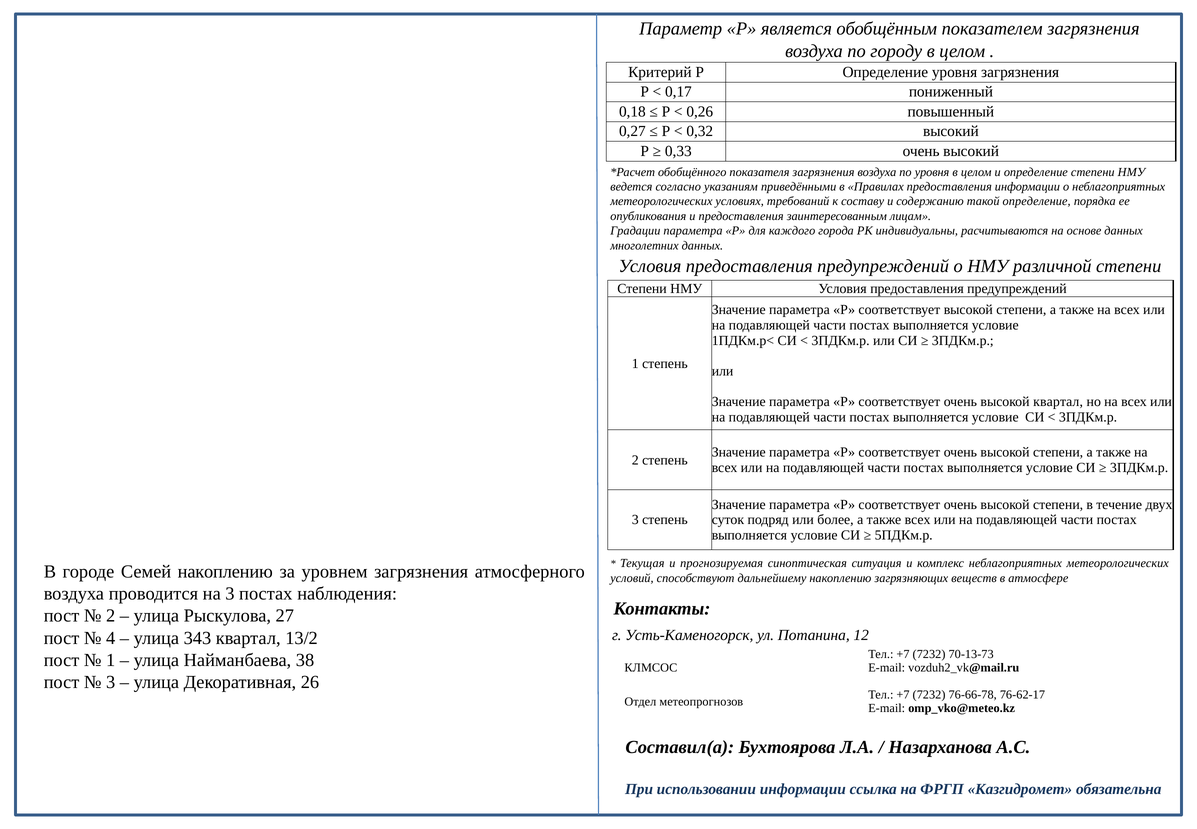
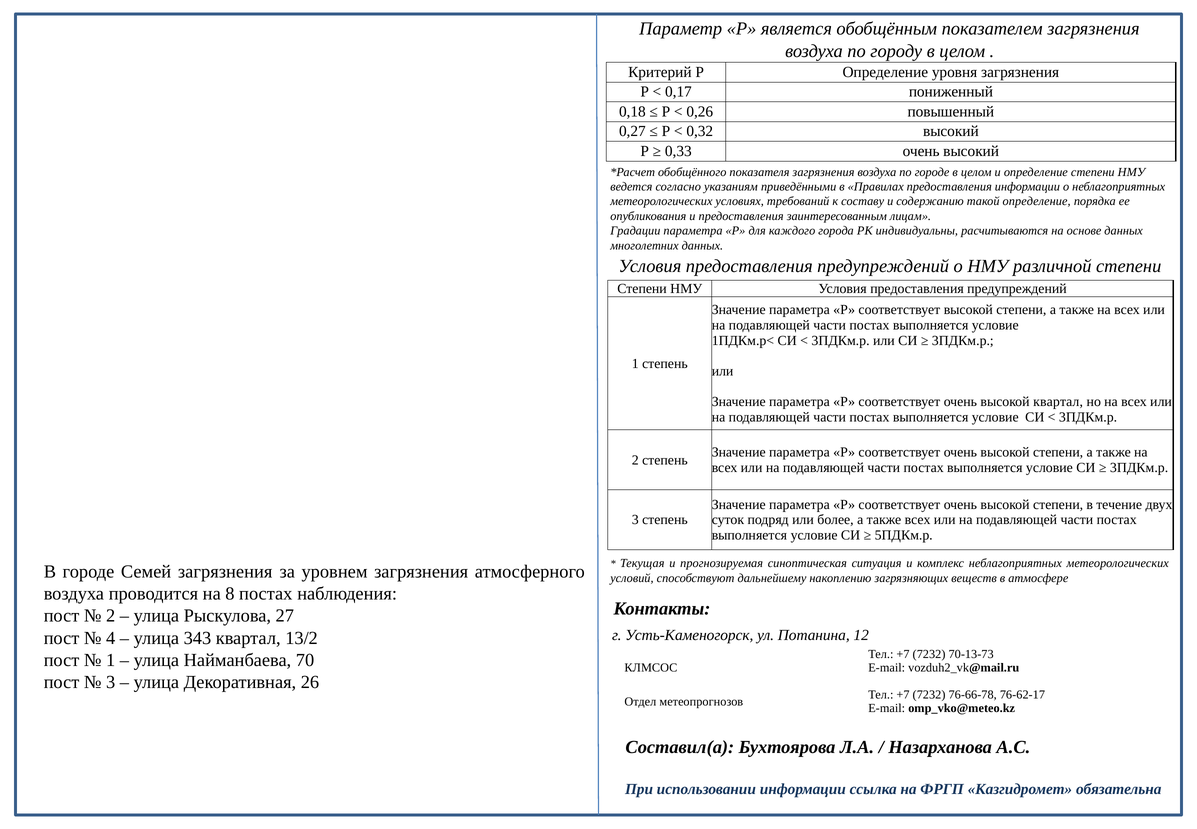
по уровня: уровня -> городе (932, 172)
Семей накоплению: накоплению -> загрязнения (225, 571)
на 3: 3 -> 8 (230, 594)
38: 38 -> 70 (305, 660)
